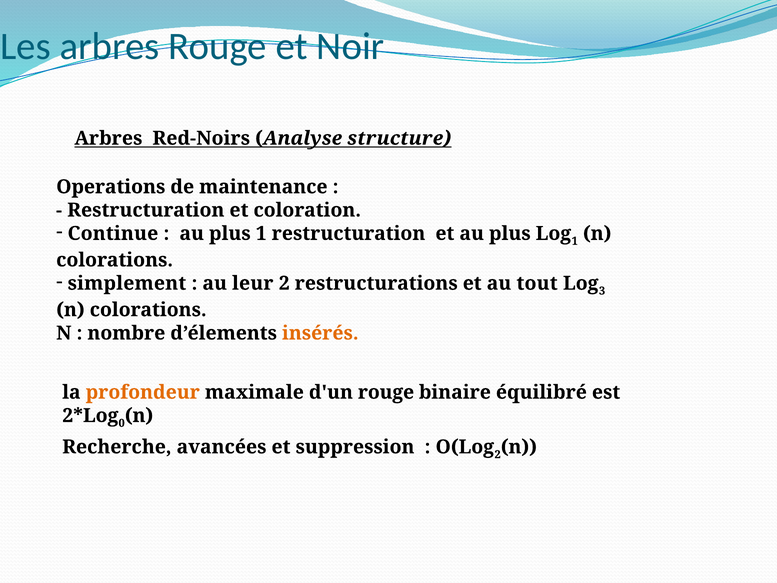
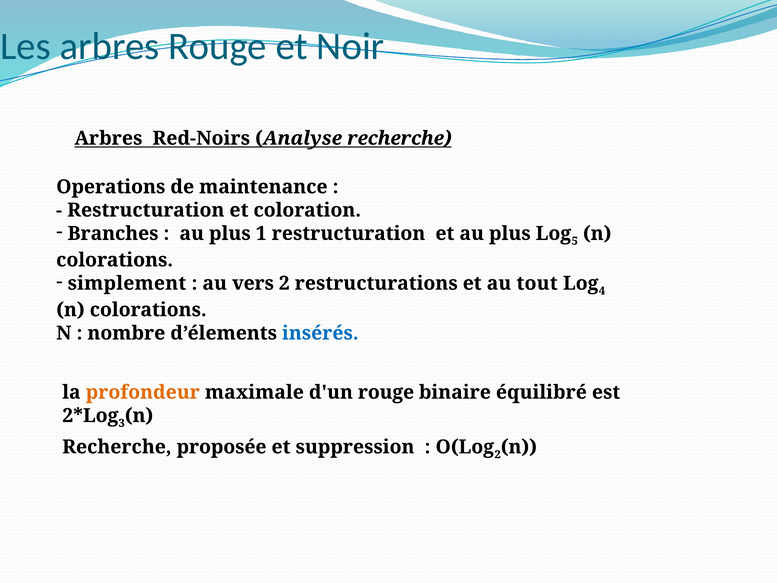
Analyse structure: structure -> recherche (399, 138)
Continue: Continue -> Branches (113, 233)
1: 1 -> 5 (575, 241)
leur: leur -> vers (253, 283)
3: 3 -> 4 (602, 291)
insérés colour: orange -> blue (320, 333)
0: 0 -> 3 (122, 423)
avancées: avancées -> proposée (222, 447)
